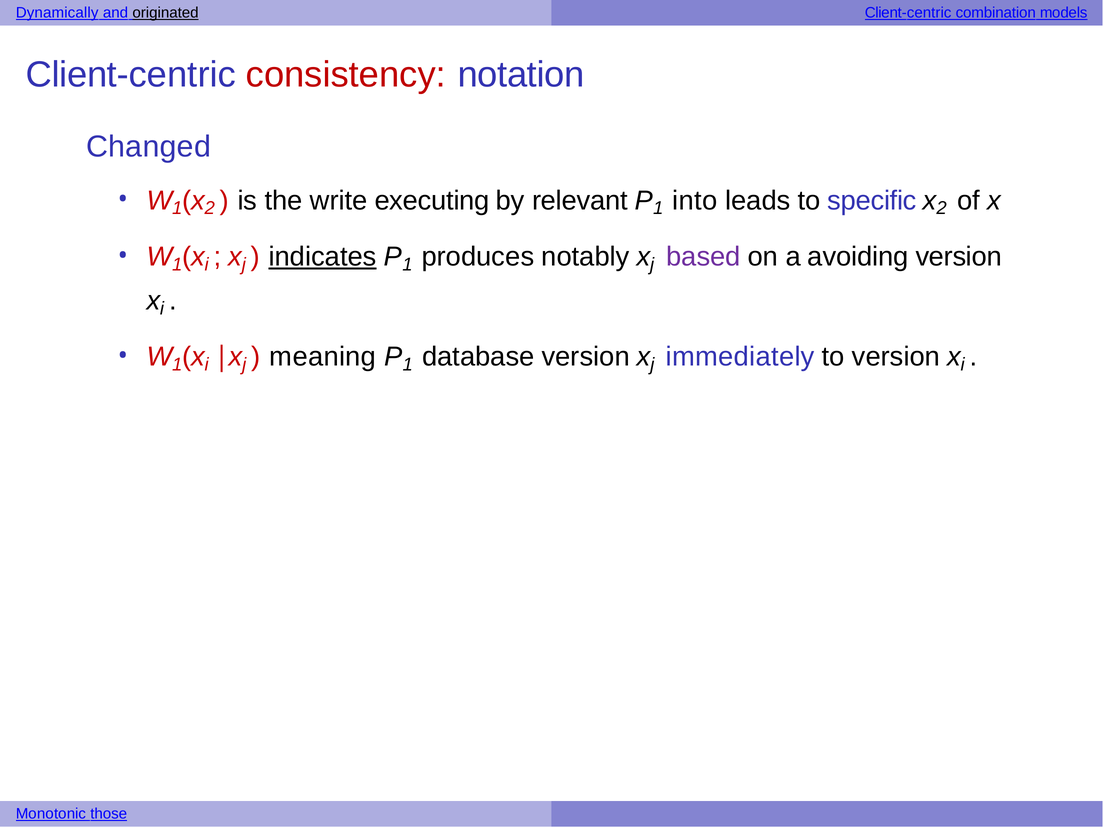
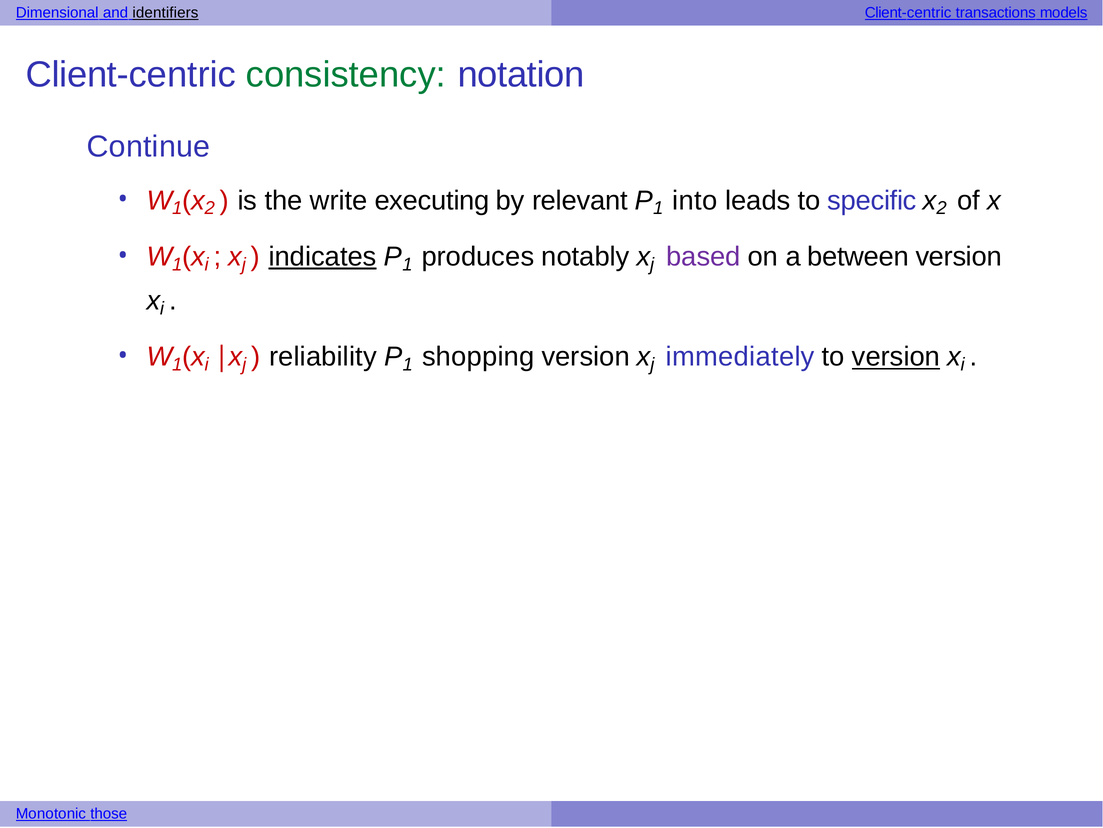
Dynamically: Dynamically -> Dimensional (57, 13)
originated: originated -> identifiers (165, 13)
combination: combination -> transactions (996, 13)
consistency colour: red -> green (346, 75)
Changed: Changed -> Continue (148, 146)
avoiding: avoiding -> between (858, 257)
meaning: meaning -> reliability (323, 357)
database: database -> shopping (478, 357)
version underline: none -> present (896, 357)
